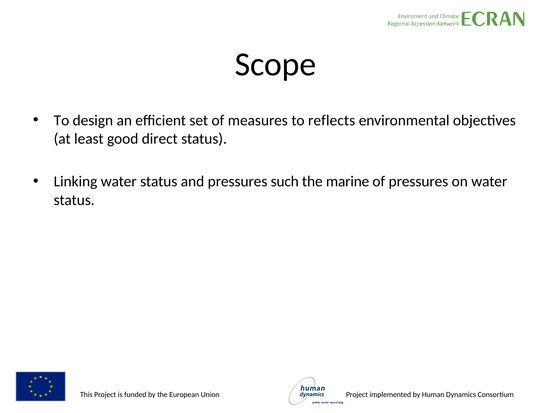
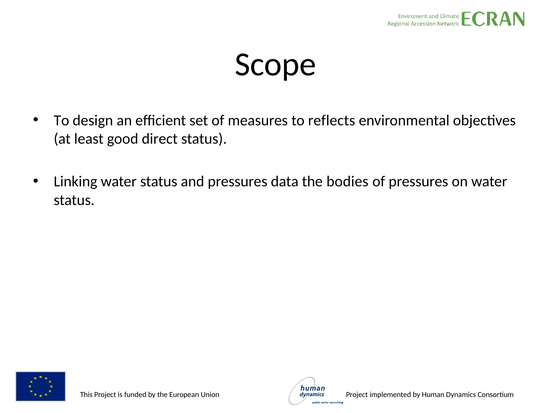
such: such -> data (285, 182)
marine: marine -> bodies (347, 182)
